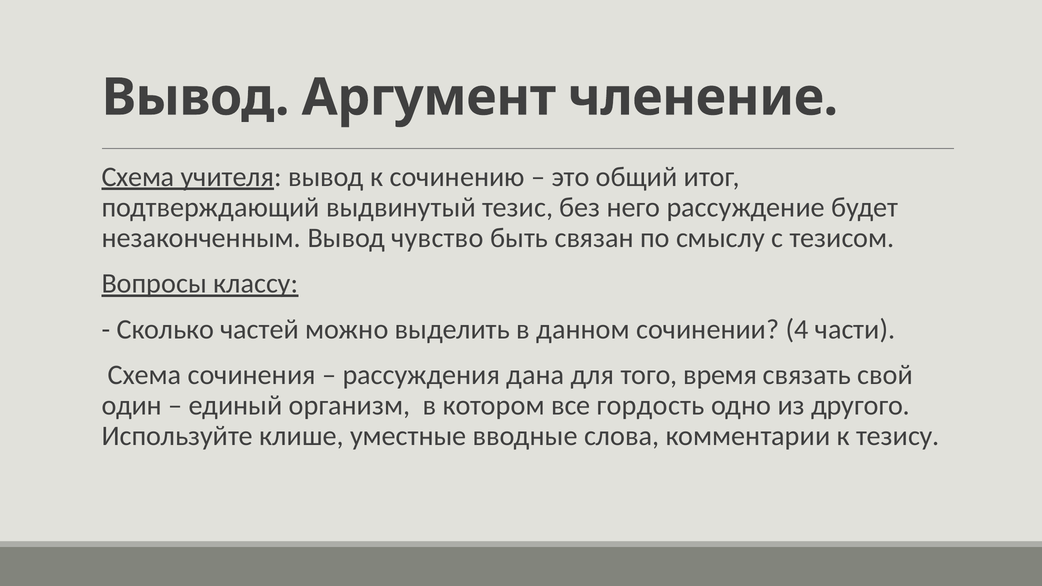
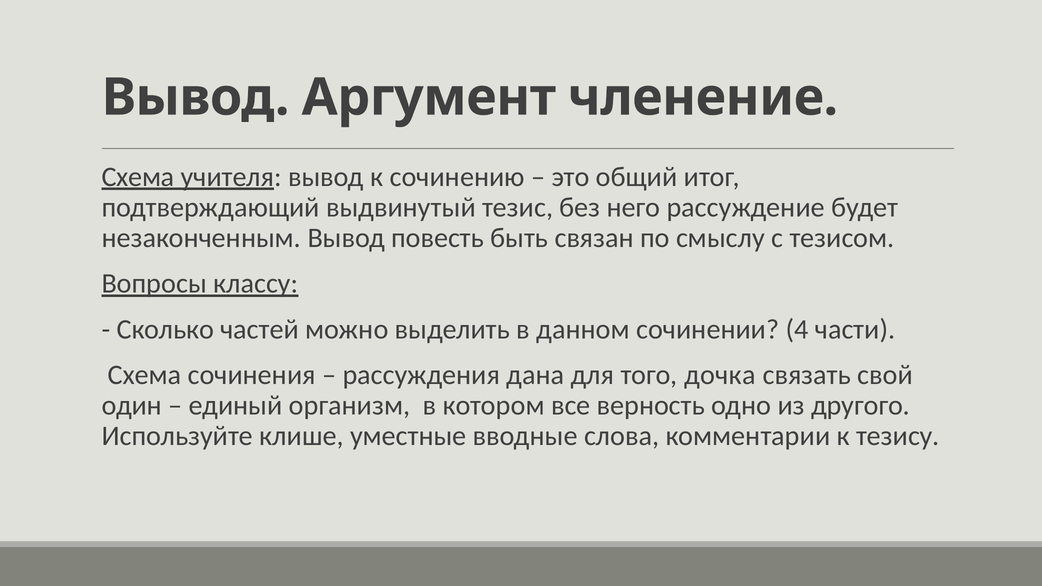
чувство: чувство -> повесть (438, 238)
время: время -> дочка (720, 375)
гордость: гордость -> верность (651, 406)
